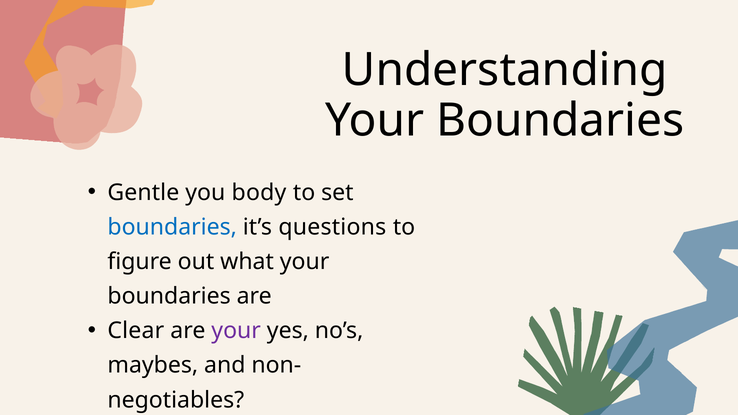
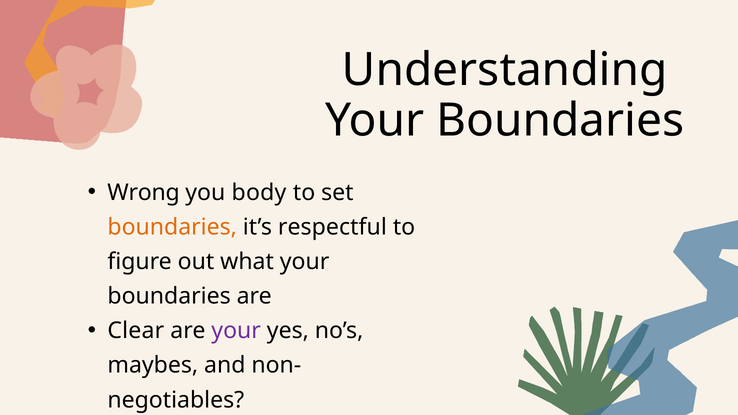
Gentle: Gentle -> Wrong (144, 192)
boundaries colour: blue -> orange (172, 227)
questions: questions -> respectful (332, 227)
